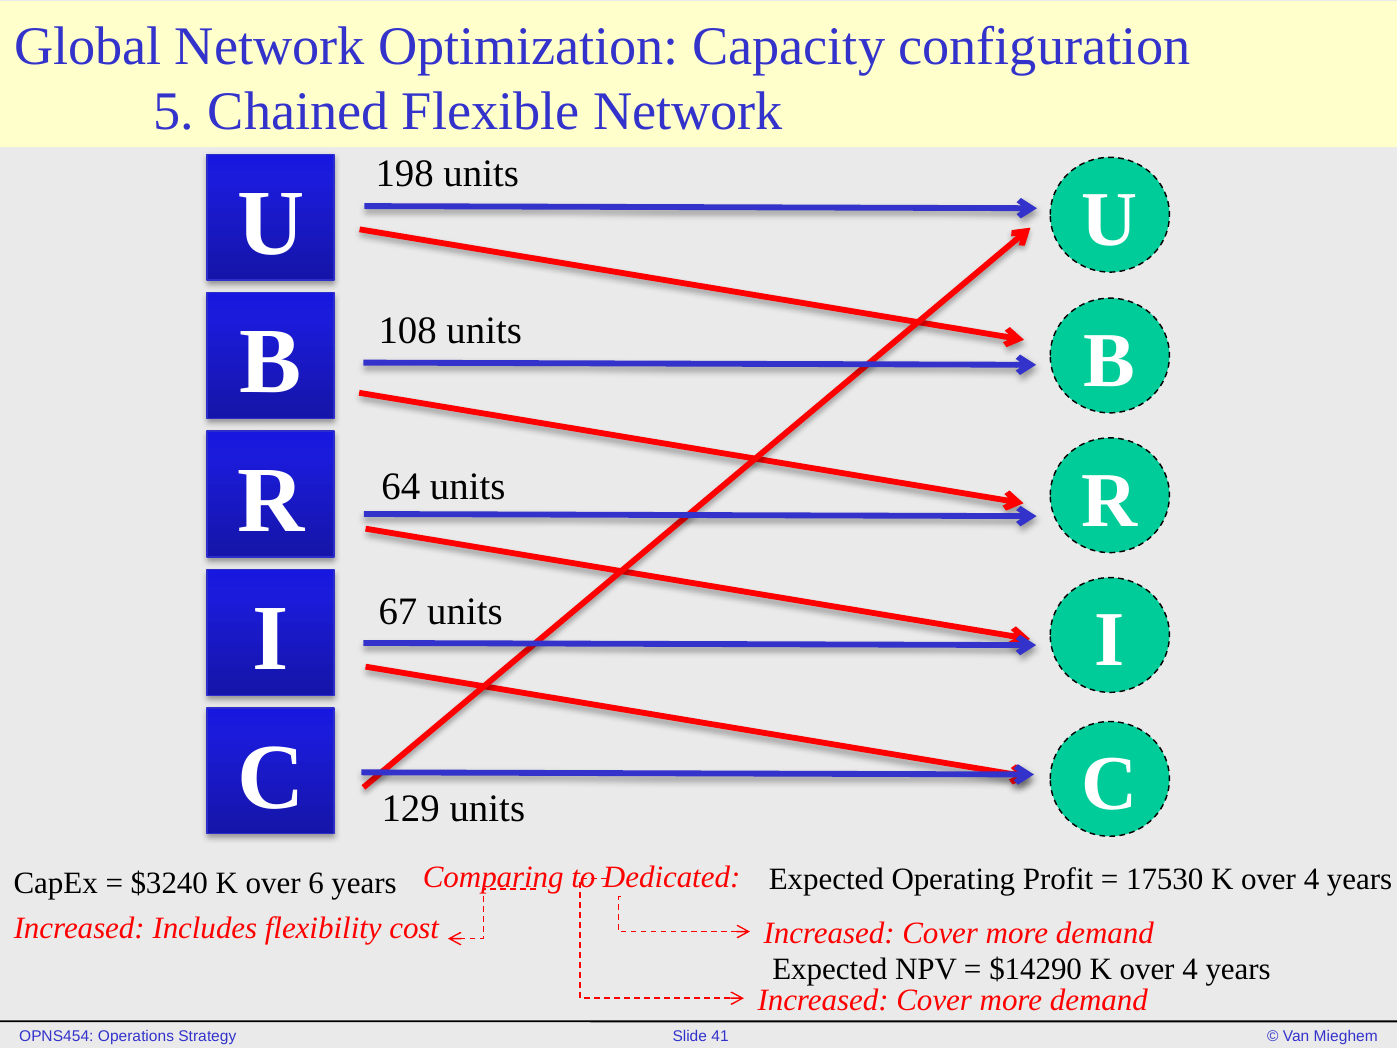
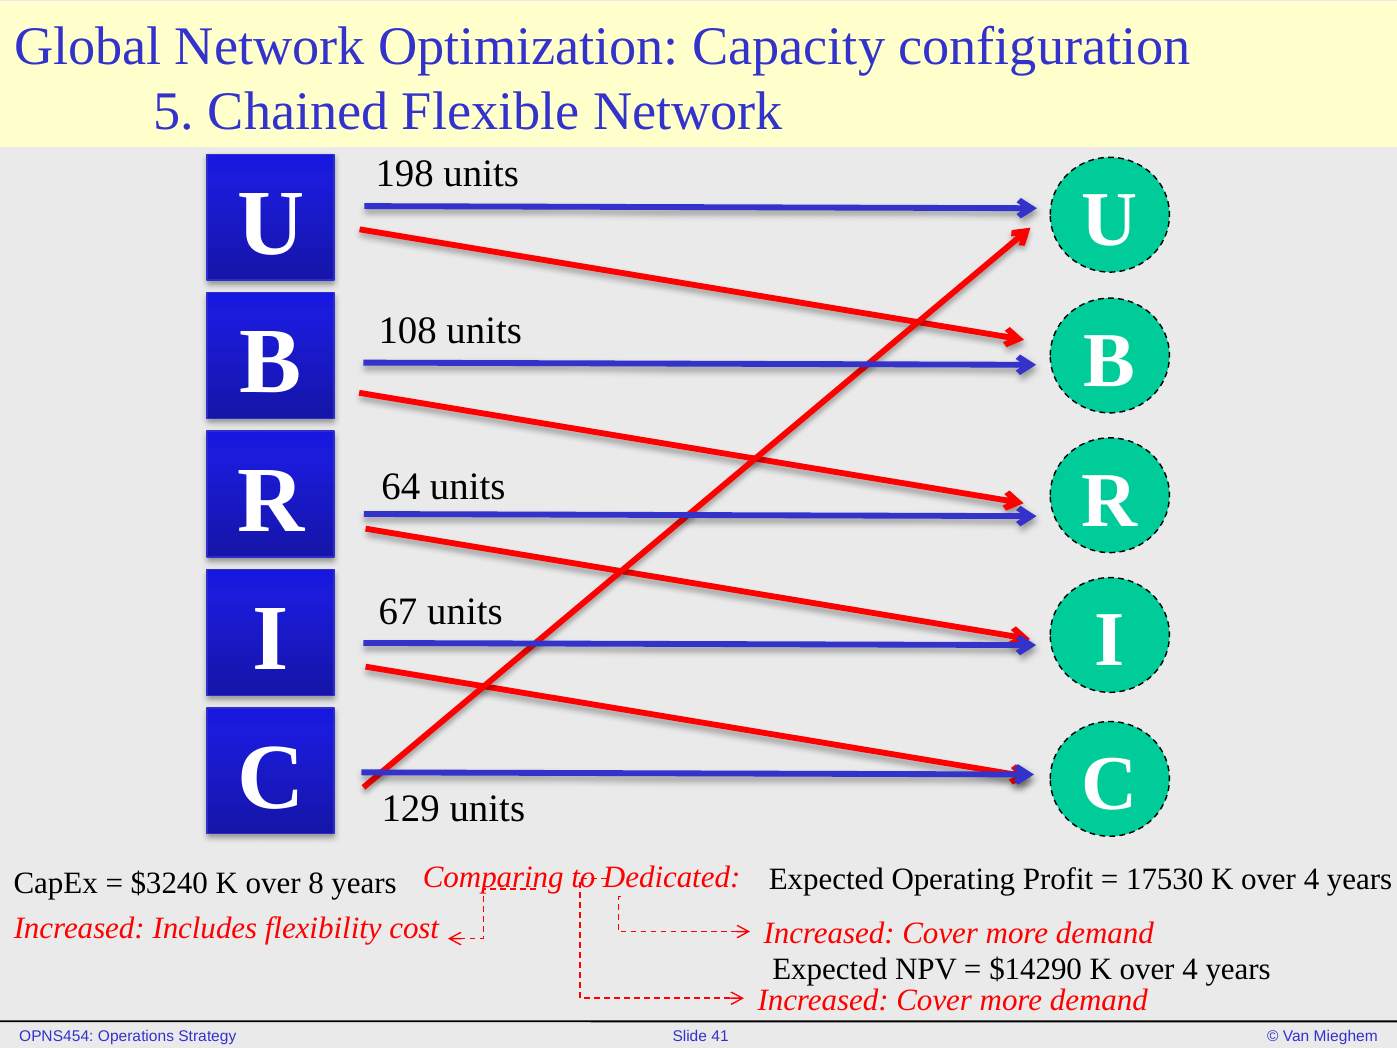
6: 6 -> 8 (316, 883)
